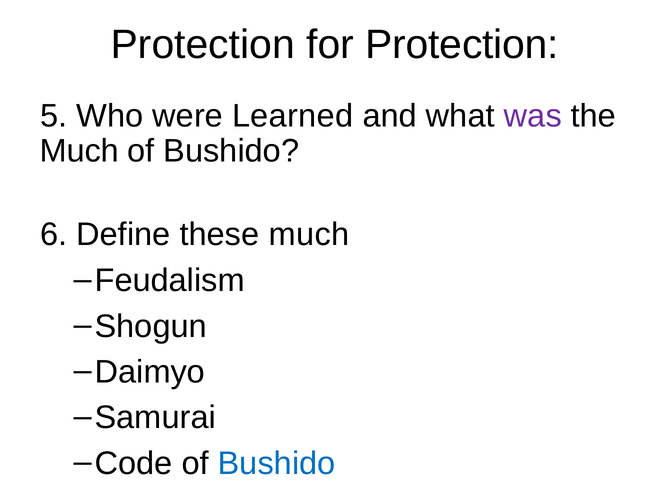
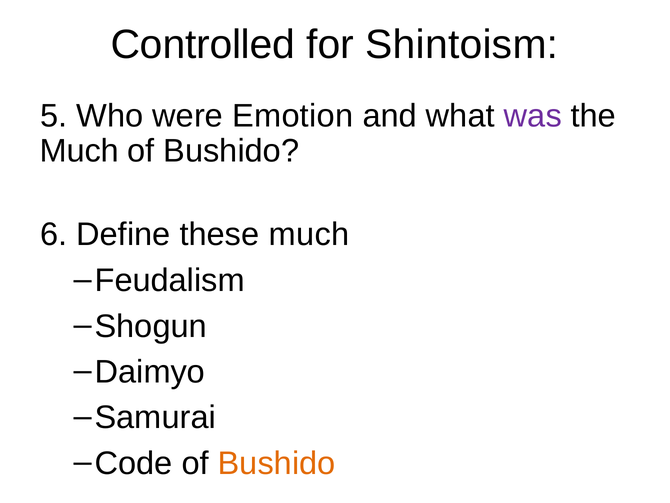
Protection: Protection -> Controlled (203, 45)
for Protection: Protection -> Shintoism (462, 45)
Learned: Learned -> Emotion (293, 116)
Bushido colour: blue -> orange (277, 463)
